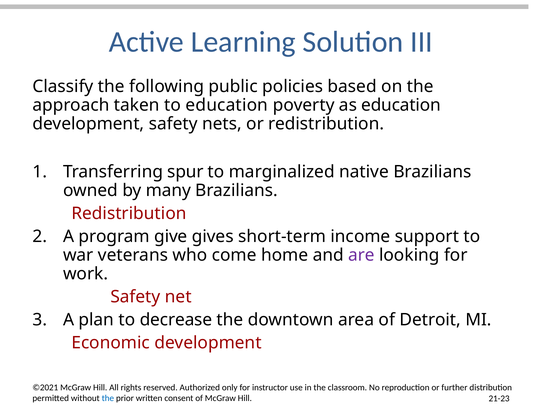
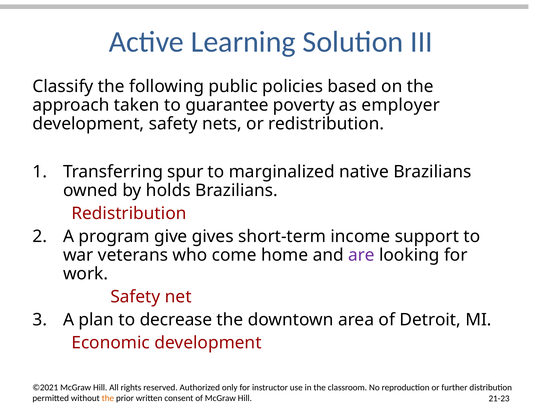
to education: education -> guarantee (227, 105)
as education: education -> employer (401, 105)
many: many -> holds (168, 191)
the colour: blue -> orange (108, 399)
